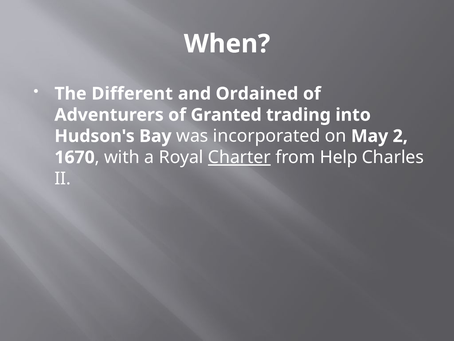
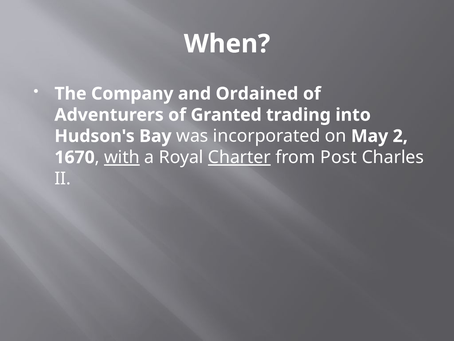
Different: Different -> Company (132, 94)
with underline: none -> present (122, 157)
Help: Help -> Post (339, 157)
